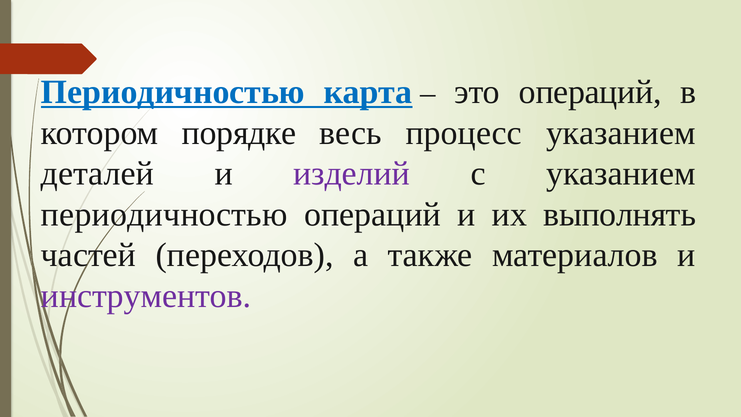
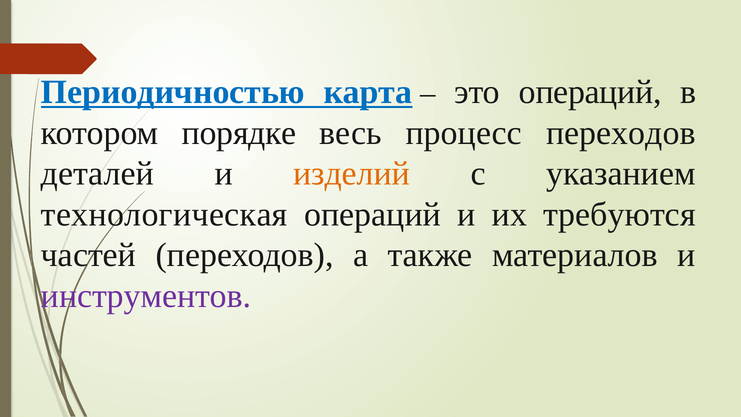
процесс указанием: указанием -> переходов (621, 133)
изделий colour: purple -> orange (352, 174)
периодичностью: периодичностью -> технологическая (164, 214)
выполнять: выполнять -> требуются (620, 214)
